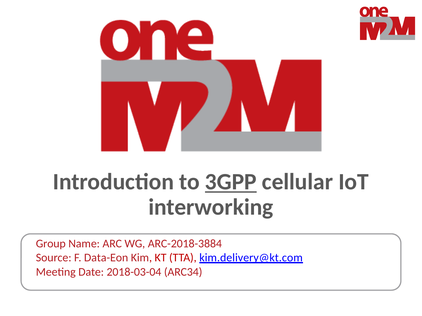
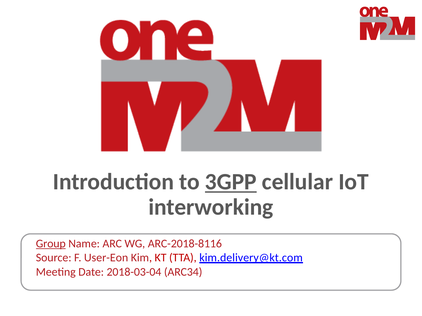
Group underline: none -> present (51, 244)
ARC-2018-3884: ARC-2018-3884 -> ARC-2018-8116 (185, 244)
Data-Eon: Data-Eon -> User-Eon (106, 258)
